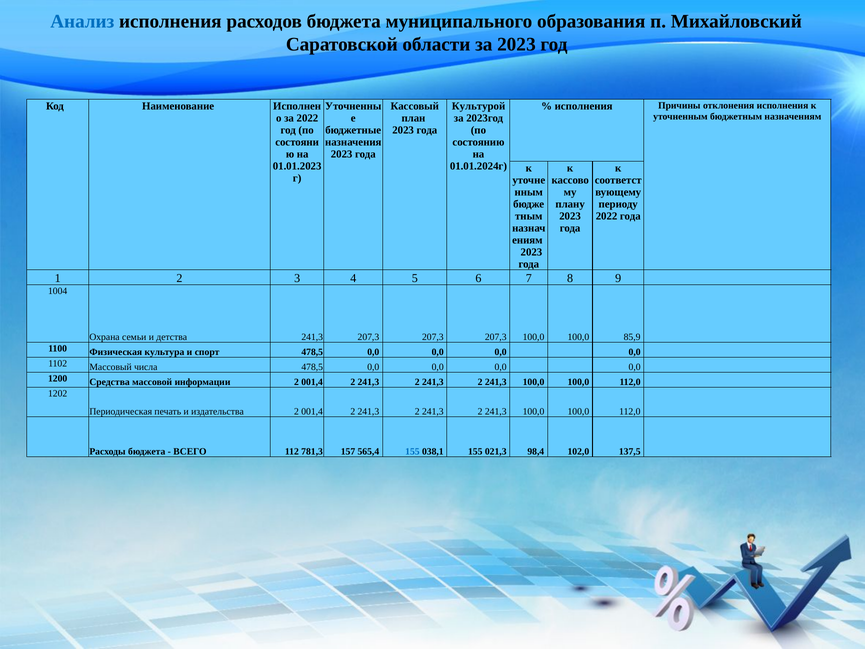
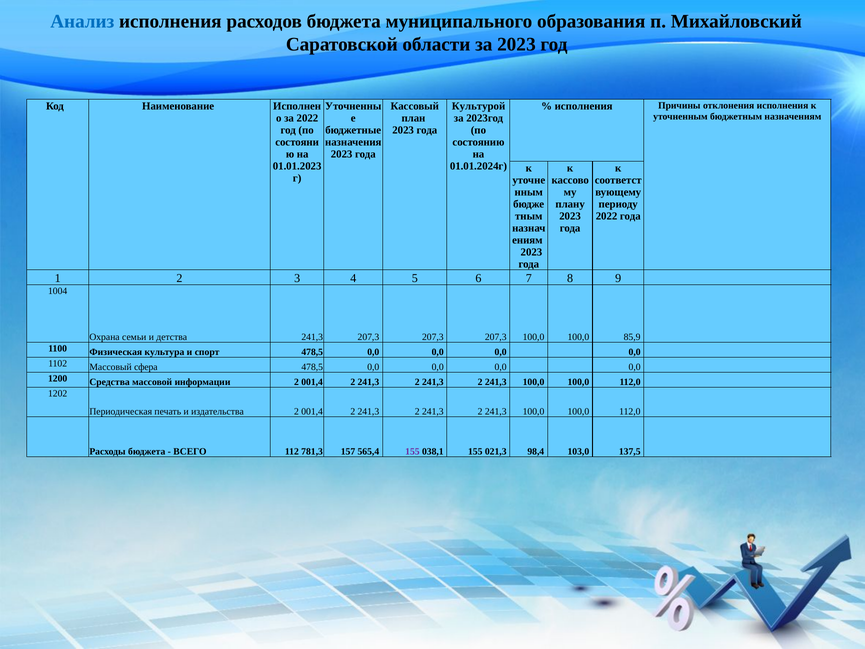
числа: числа -> сфера (146, 367)
155 colour: blue -> purple (412, 451)
102,0: 102,0 -> 103,0 (578, 451)
